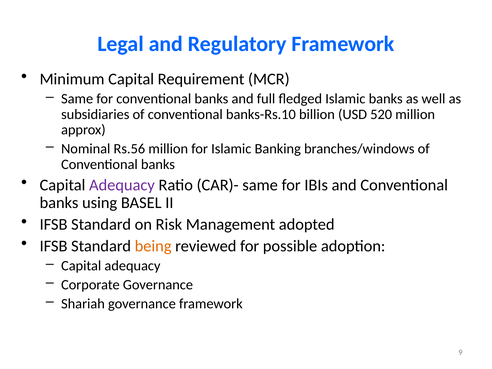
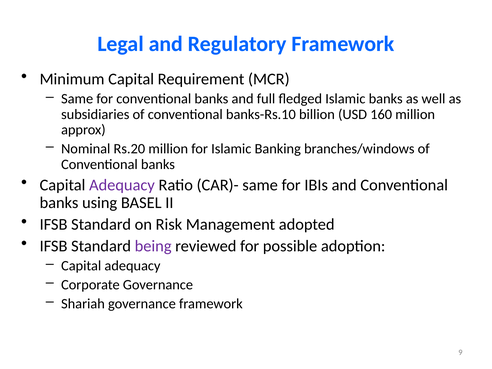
520: 520 -> 160 (381, 114)
Rs.56: Rs.56 -> Rs.20 (129, 149)
being colour: orange -> purple (153, 246)
